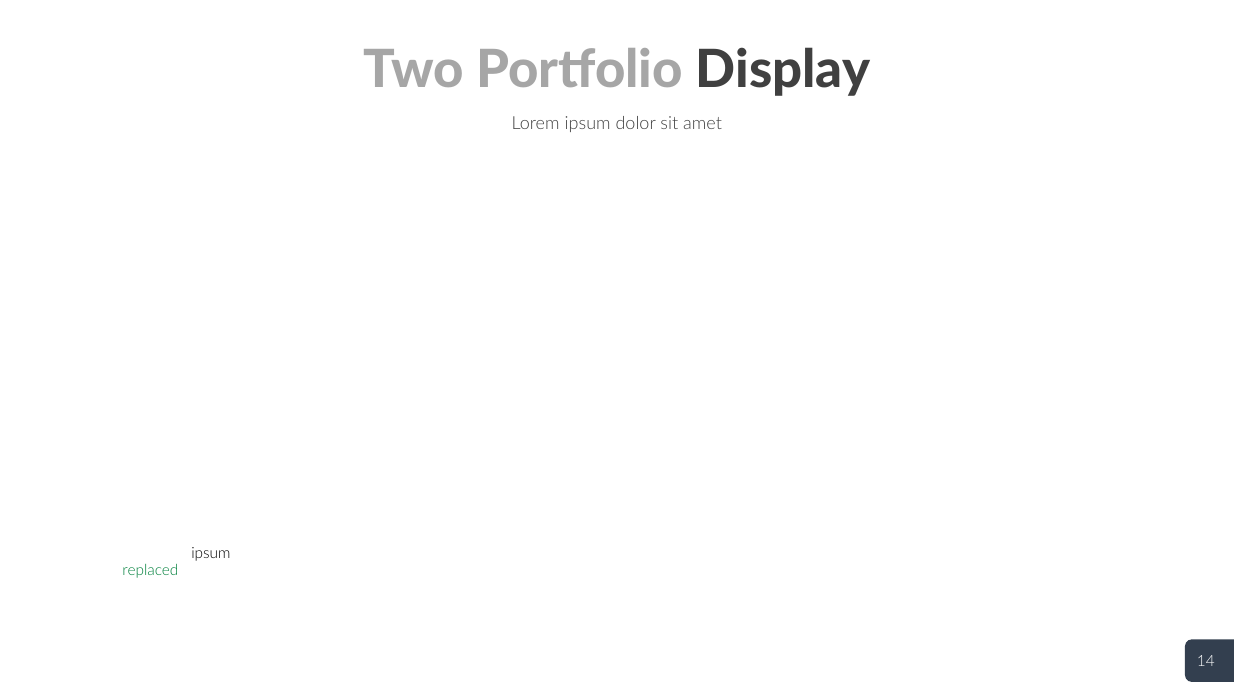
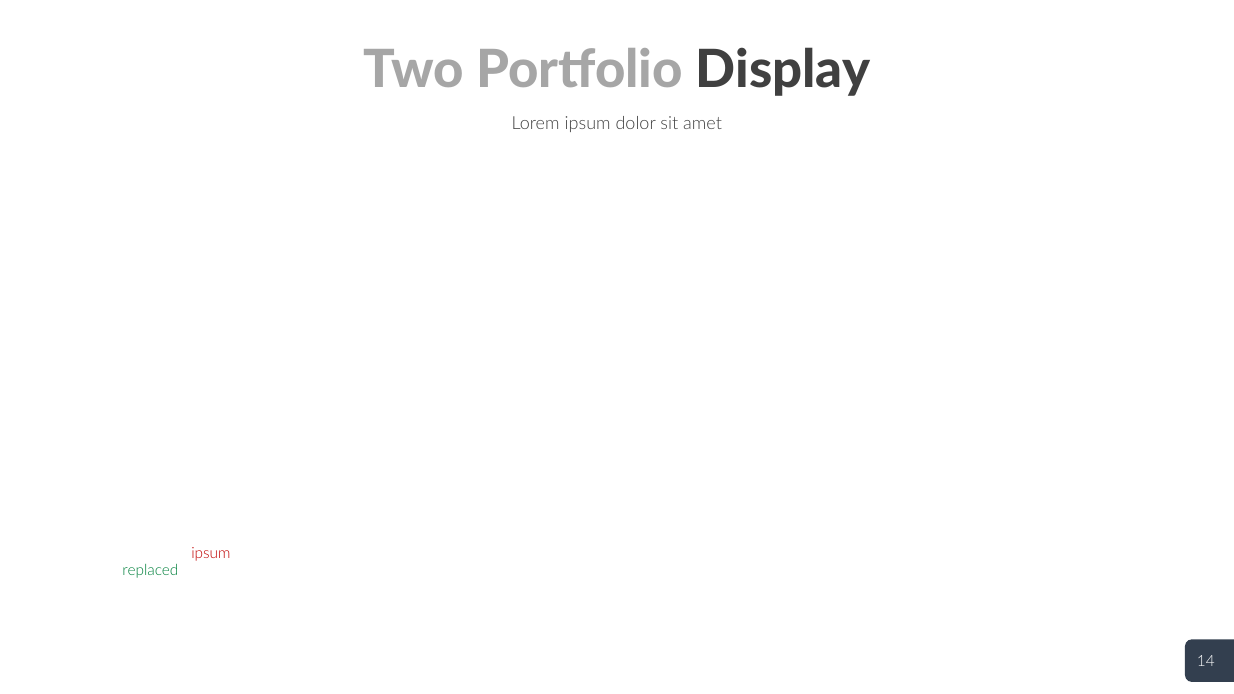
ipsum colour: black -> red (211, 554)
